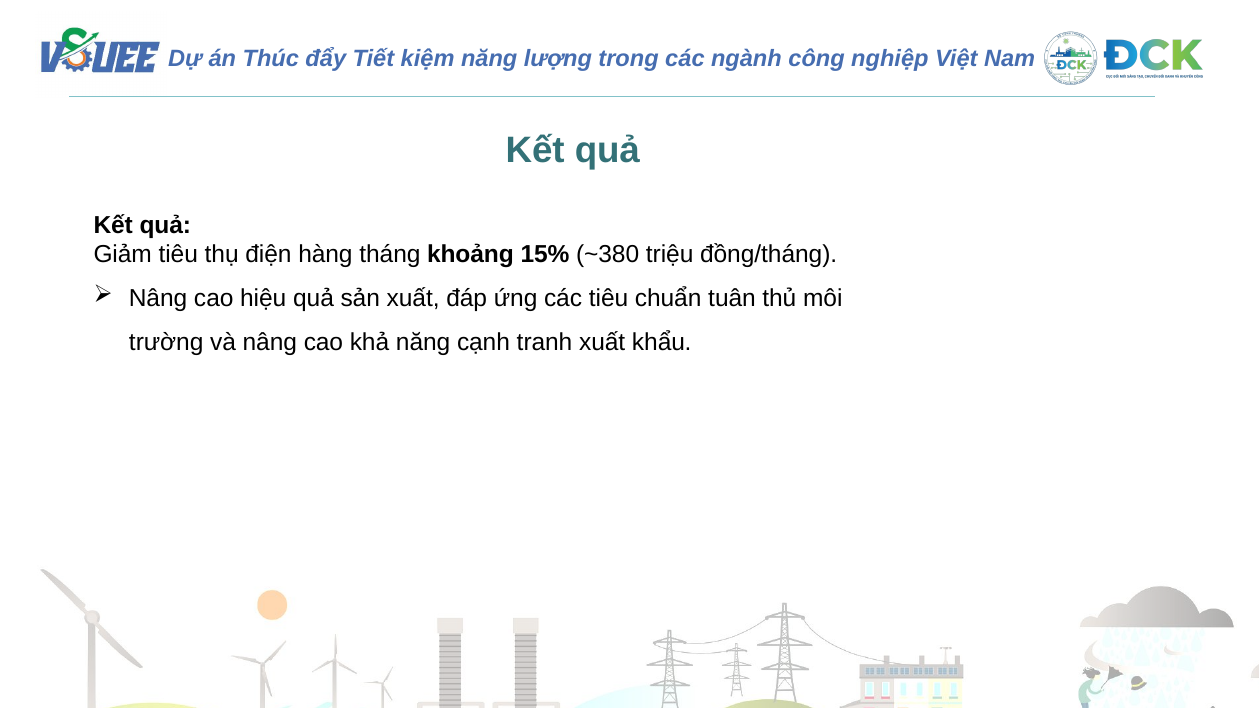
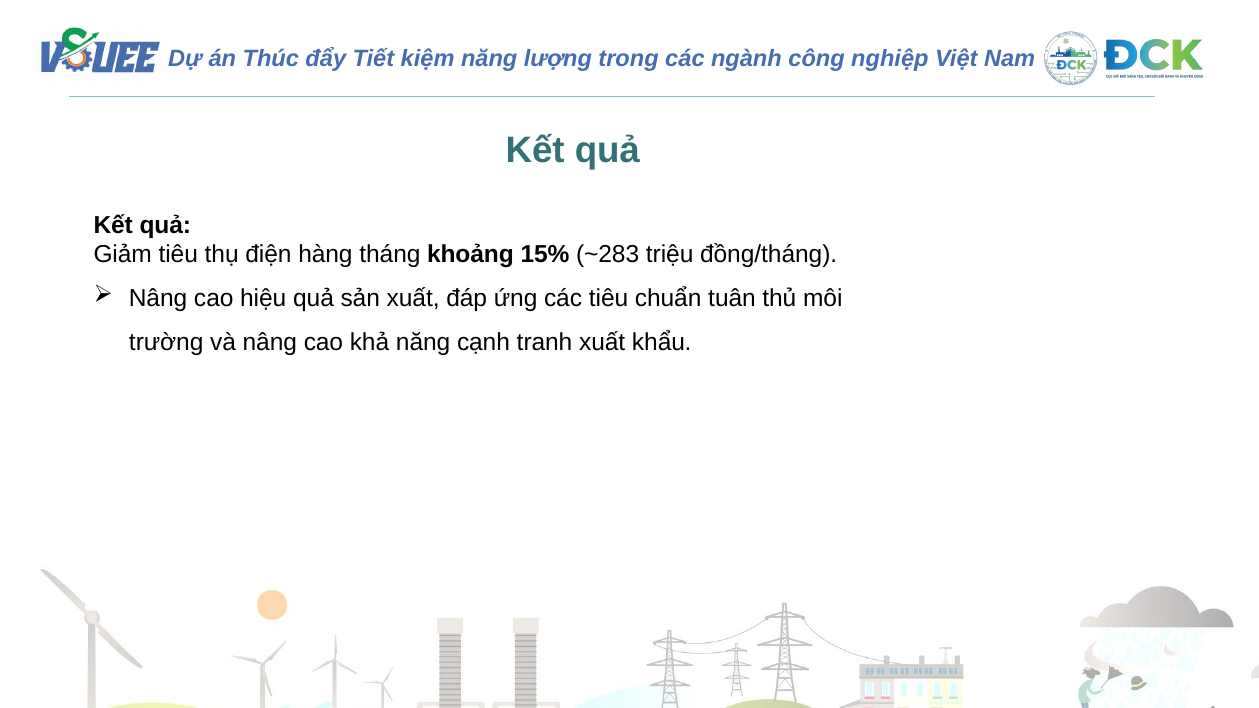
~380: ~380 -> ~283 (608, 255)
